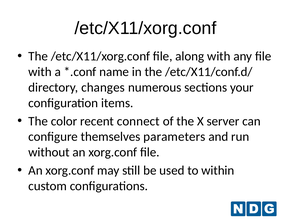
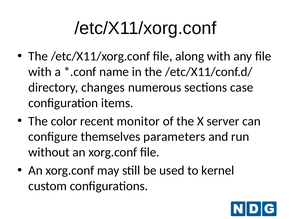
your: your -> case (242, 87)
connect: connect -> monitor (138, 121)
within: within -> kernel (218, 170)
